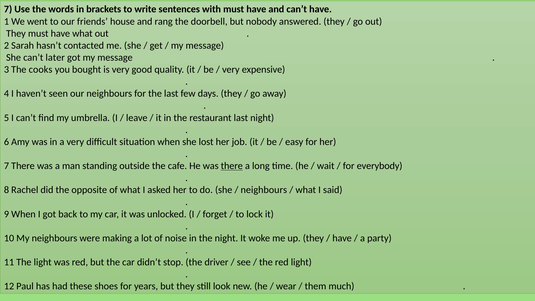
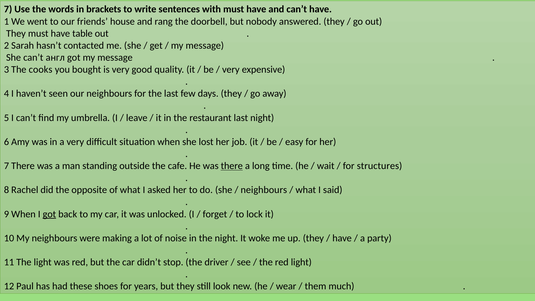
have what: what -> table (82, 33)
later: later -> англ (55, 57)
everybody: everybody -> structures (380, 166)
got underline: none -> present (49, 214)
